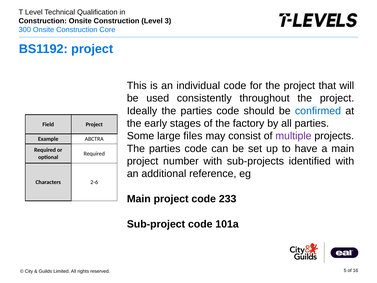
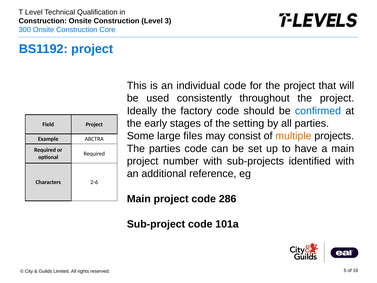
Ideally the parties: parties -> factory (196, 111)
factory: factory -> setting (249, 123)
multiple colour: purple -> orange (293, 136)
233: 233 -> 286 (228, 199)
